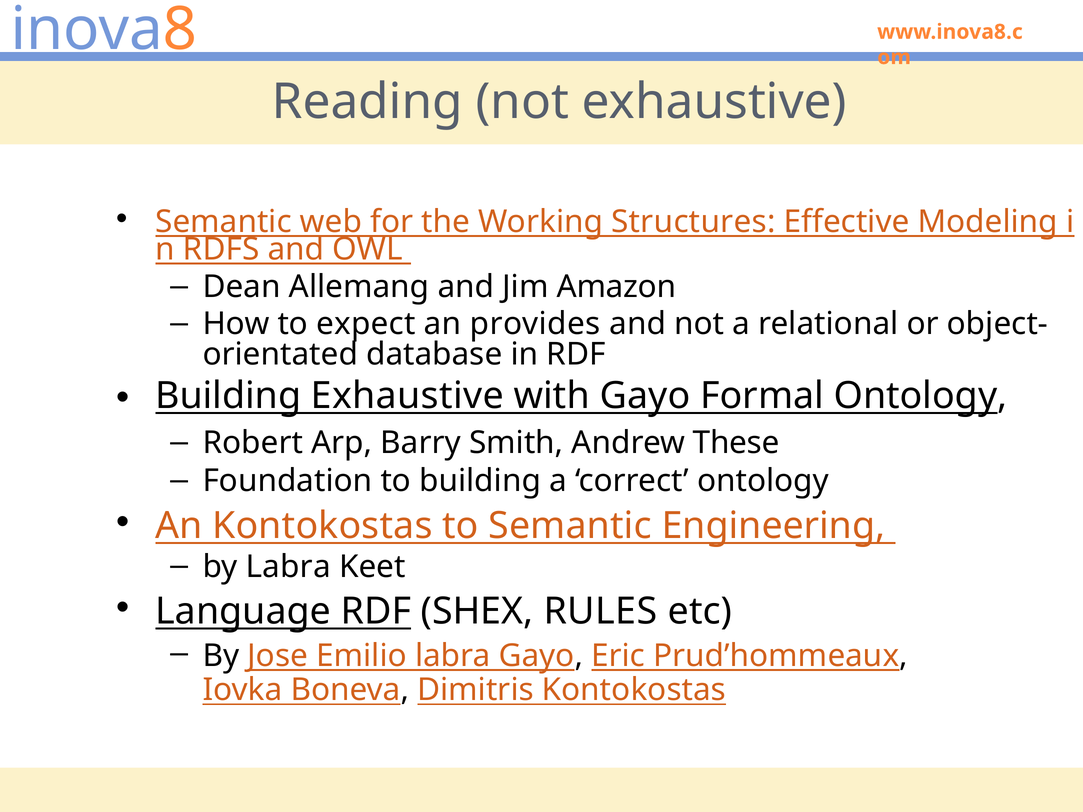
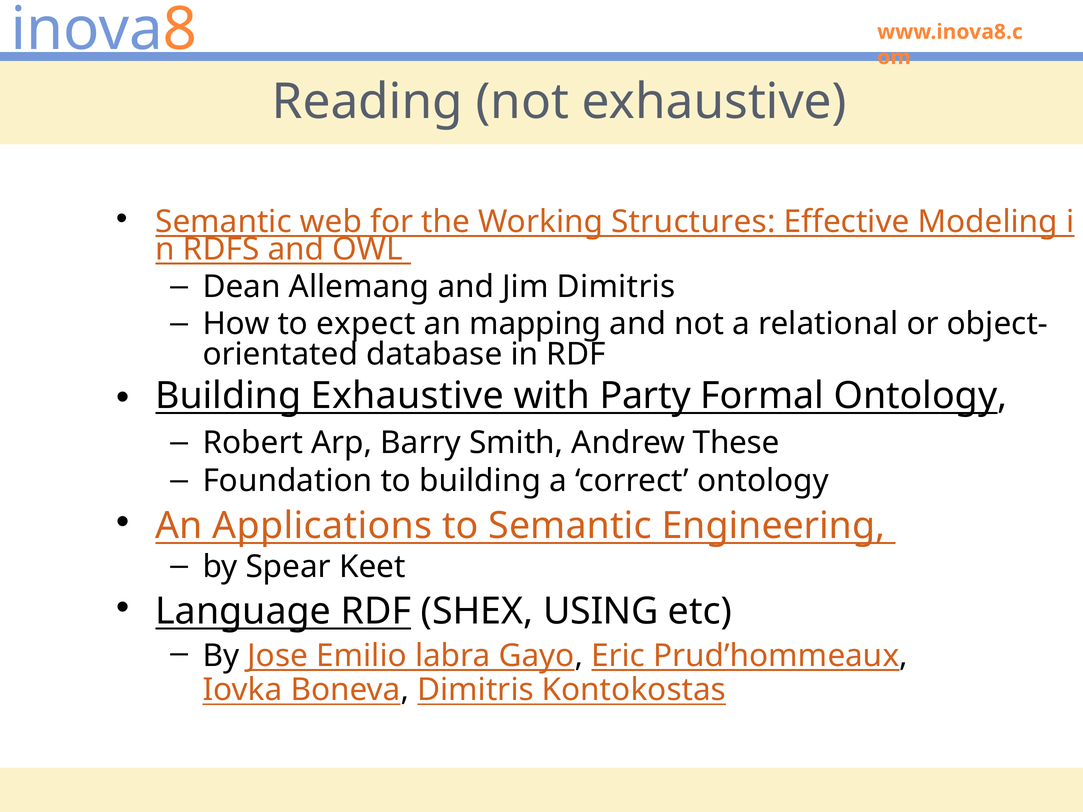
Jim Amazon: Amazon -> Dimitris (616, 287)
provides: provides -> mapping (535, 324)
with Gayo: Gayo -> Party (645, 396)
An Kontokostas: Kontokostas -> Applications (322, 526)
by Labra: Labra -> Spear (288, 567)
RULES: RULES -> USING (601, 612)
